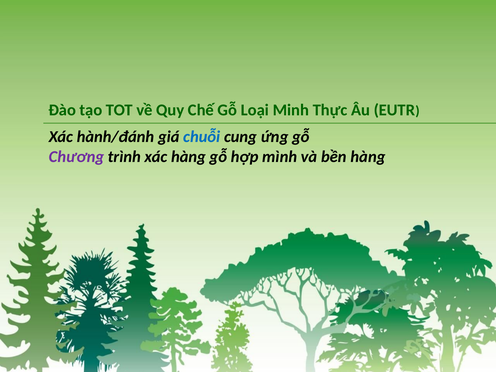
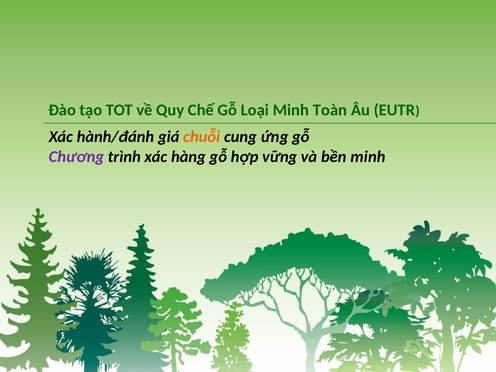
Thực: Thực -> Toàn (330, 110)
chuỗi colour: blue -> orange (202, 137)
mình: mình -> vững (280, 157)
bền hàng: hàng -> minh (368, 157)
